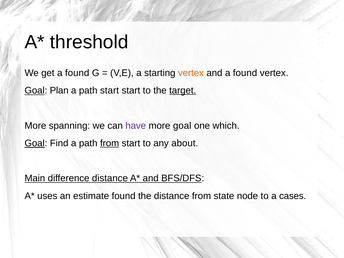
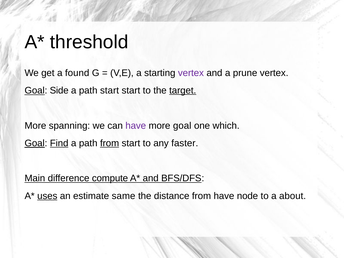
vertex colour: orange -> purple (191, 73)
and a found: found -> prune (245, 73)
Plan: Plan -> Side (59, 90)
Find underline: none -> present (59, 143)
about: about -> faster (185, 143)
difference distance: distance -> compute (110, 178)
uses underline: none -> present (47, 196)
estimate found: found -> same (124, 196)
from state: state -> have (224, 196)
cases: cases -> about (293, 196)
